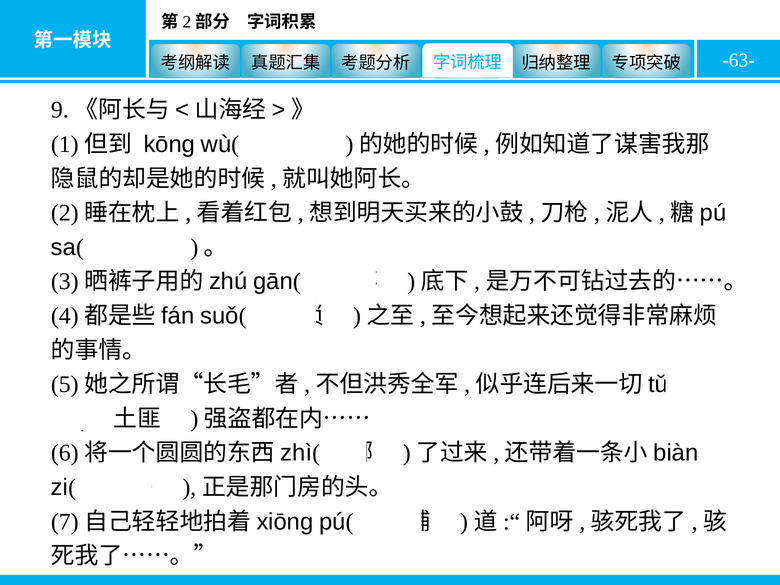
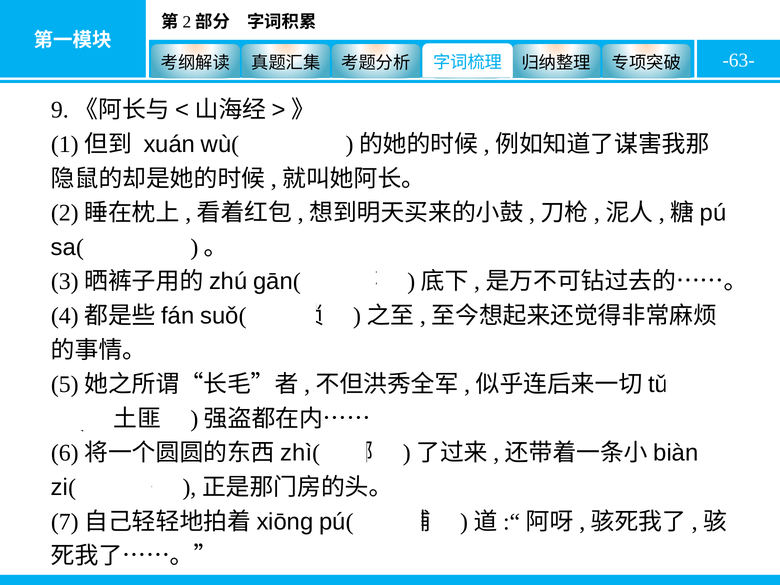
kōng: kōng -> xuán (169, 144)
